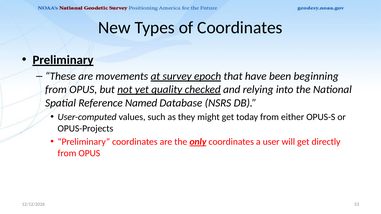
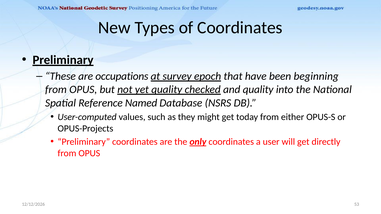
movements: movements -> occupations (122, 76)
and relying: relying -> quality (258, 90)
